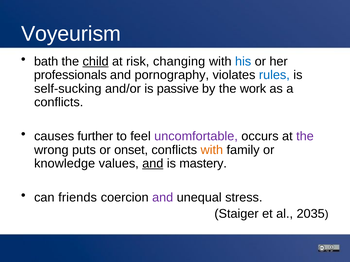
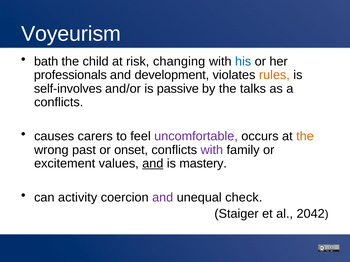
child underline: present -> none (96, 62)
pornography: pornography -> development (172, 75)
rules colour: blue -> orange (274, 75)
self-sucking: self-sucking -> self-involves (68, 89)
work: work -> talks (253, 89)
further: further -> carers (95, 136)
the colour: purple -> orange (305, 136)
puts: puts -> past (84, 150)
with colour: orange -> purple (212, 150)
knowledge: knowledge -> excitement (65, 164)
friends: friends -> activity (78, 198)
stress: stress -> check (244, 198)
2035: 2035 -> 2042 (311, 214)
